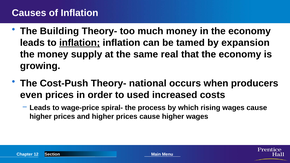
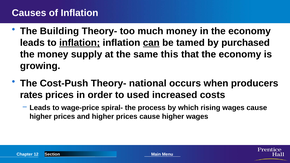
can underline: none -> present (151, 43)
expansion: expansion -> purchased (246, 43)
real: real -> this (170, 54)
even: even -> rates (31, 95)
